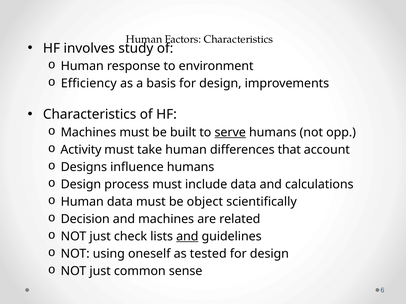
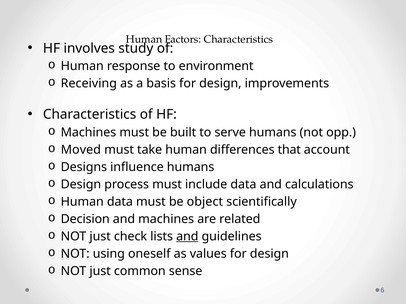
Efficiency: Efficiency -> Receiving (89, 84)
serve underline: present -> none (230, 133)
Activity: Activity -> Moved (81, 150)
tested: tested -> values (208, 254)
